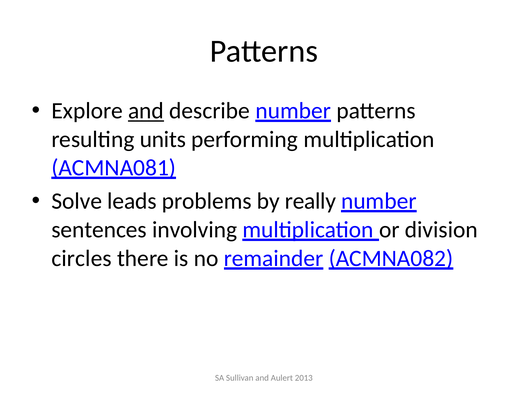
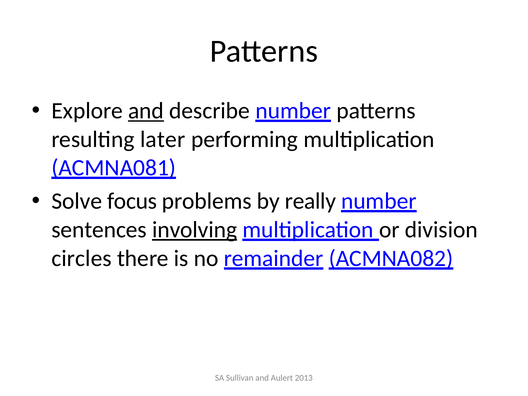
units: units -> later (163, 139)
leads: leads -> focus (132, 201)
involving underline: none -> present (195, 230)
